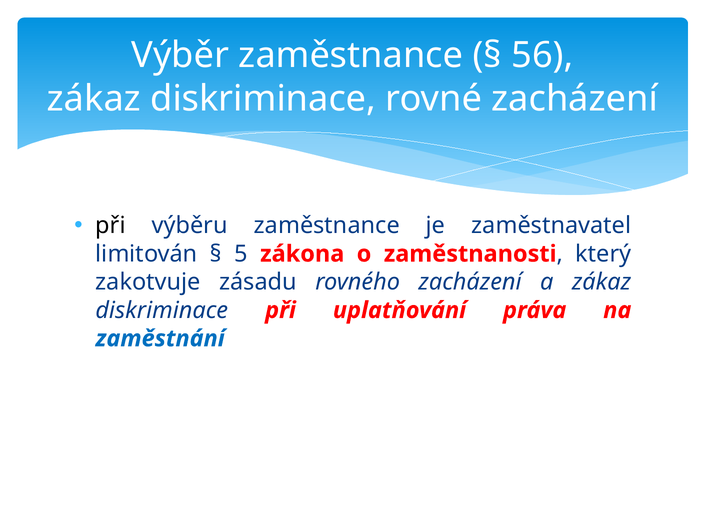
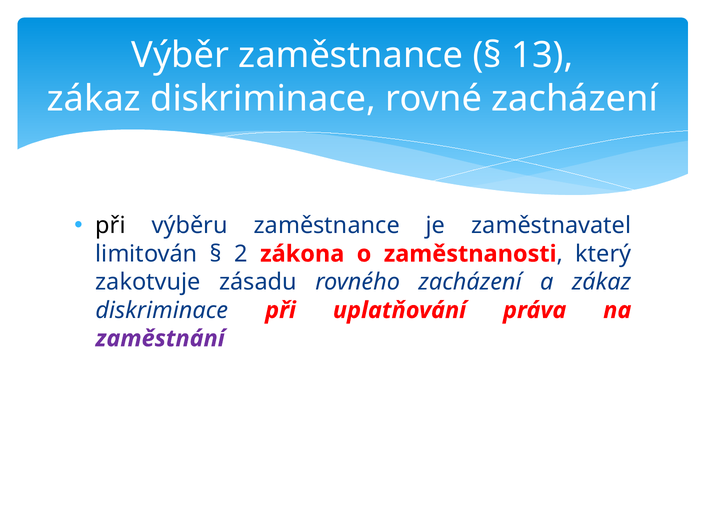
56: 56 -> 13 (542, 55)
5: 5 -> 2 (241, 254)
zaměstnání colour: blue -> purple (160, 338)
